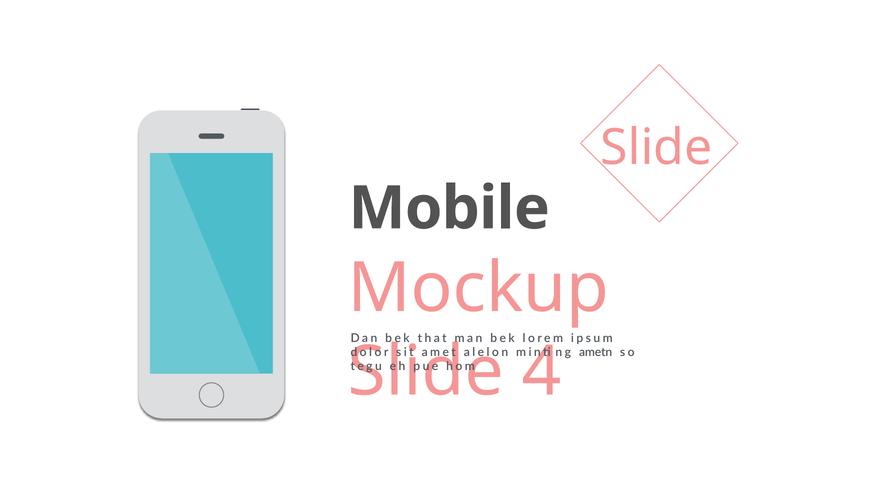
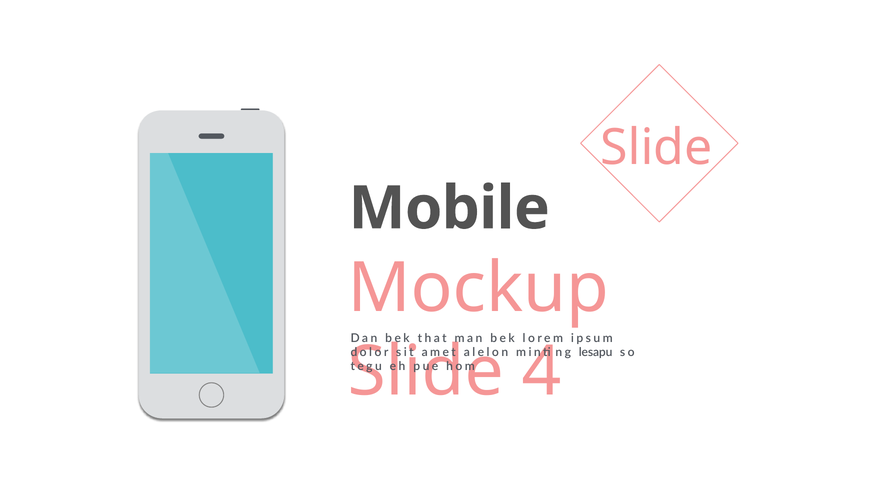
ametn: ametn -> lesapu (596, 352)
